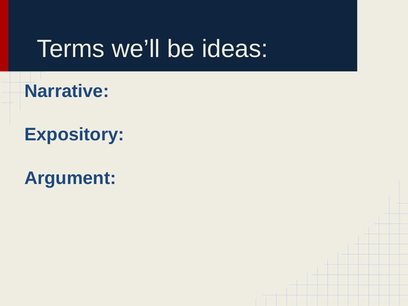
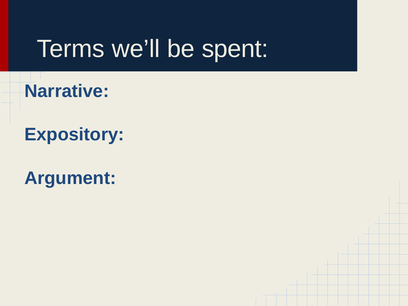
ideas: ideas -> spent (235, 49)
